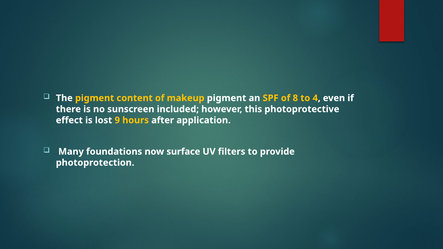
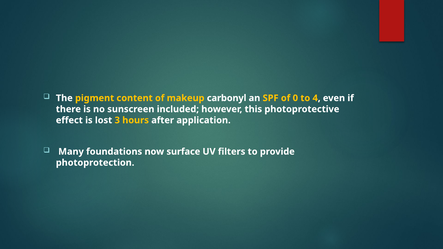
makeup pigment: pigment -> carbonyl (227, 98)
8: 8 -> 0 (295, 98)
9: 9 -> 3 (117, 120)
